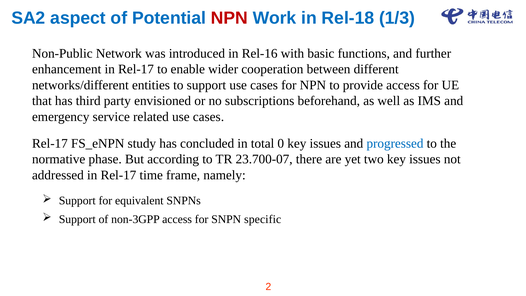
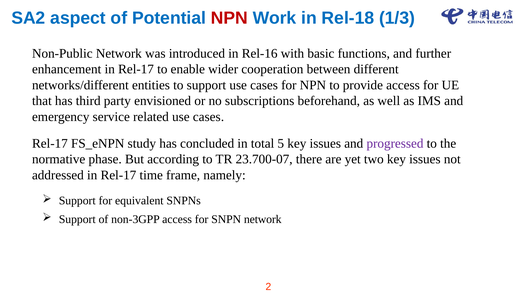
0: 0 -> 5 (281, 143)
progressed colour: blue -> purple (395, 143)
SNPN specific: specific -> network (263, 219)
